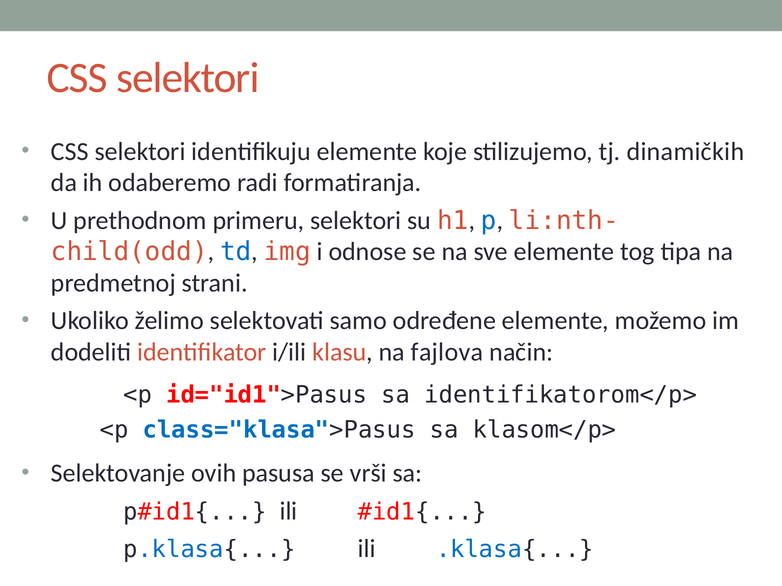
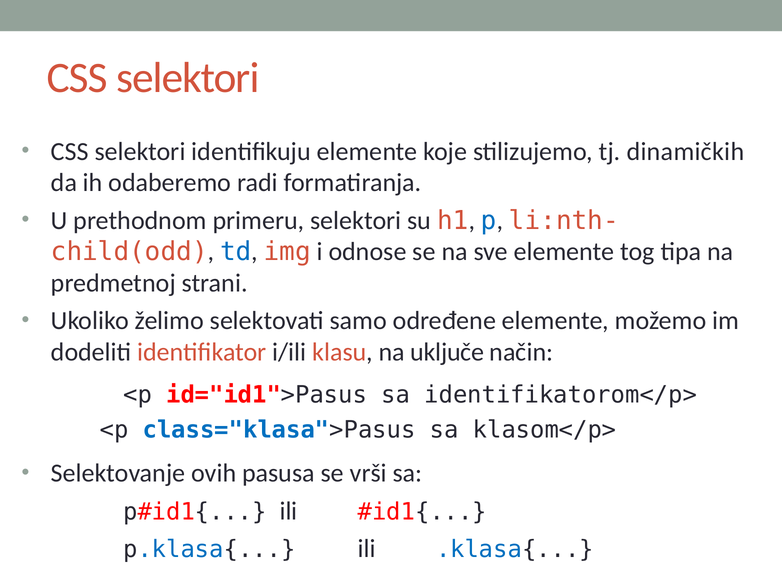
fajlova: fajlova -> uključe (447, 352)
